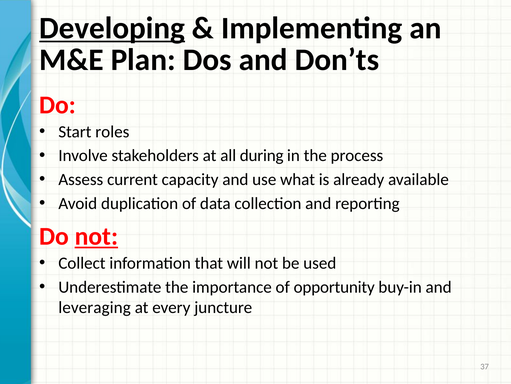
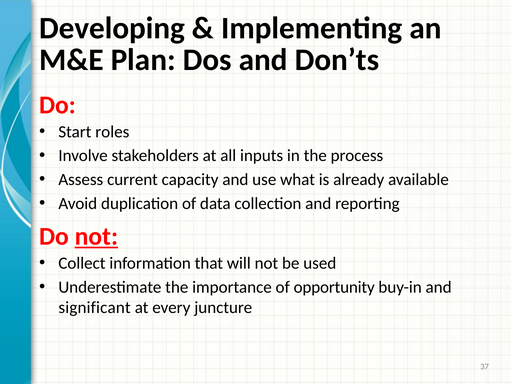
Developing underline: present -> none (112, 28)
during: during -> inputs (262, 155)
leveraging: leveraging -> significant (95, 307)
